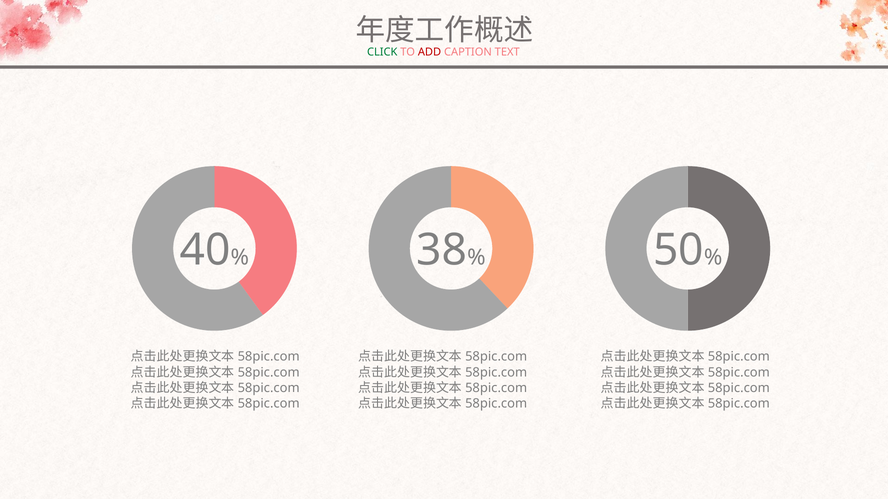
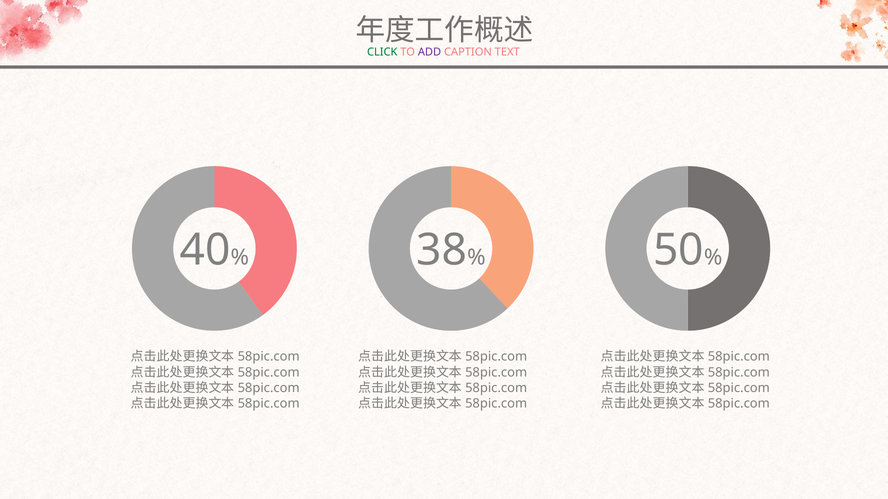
ADD colour: red -> purple (430, 52)
